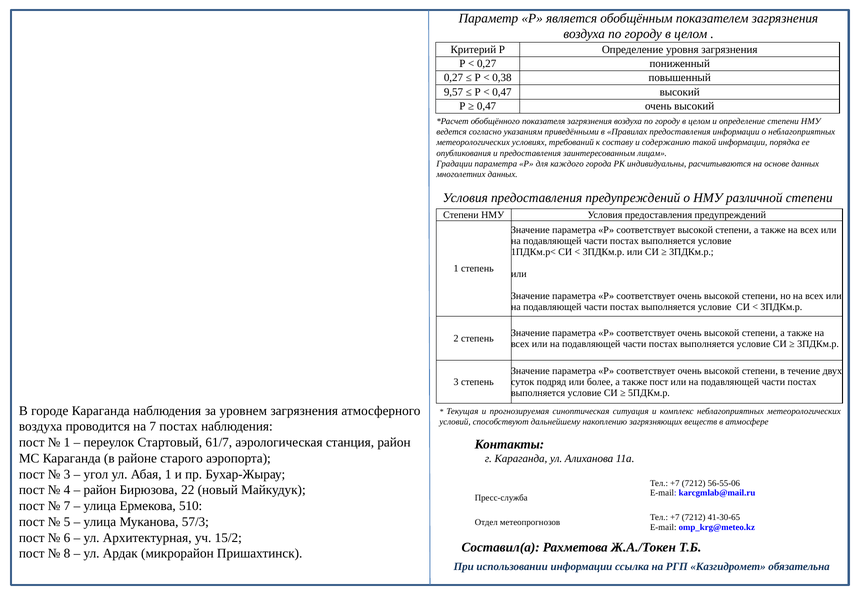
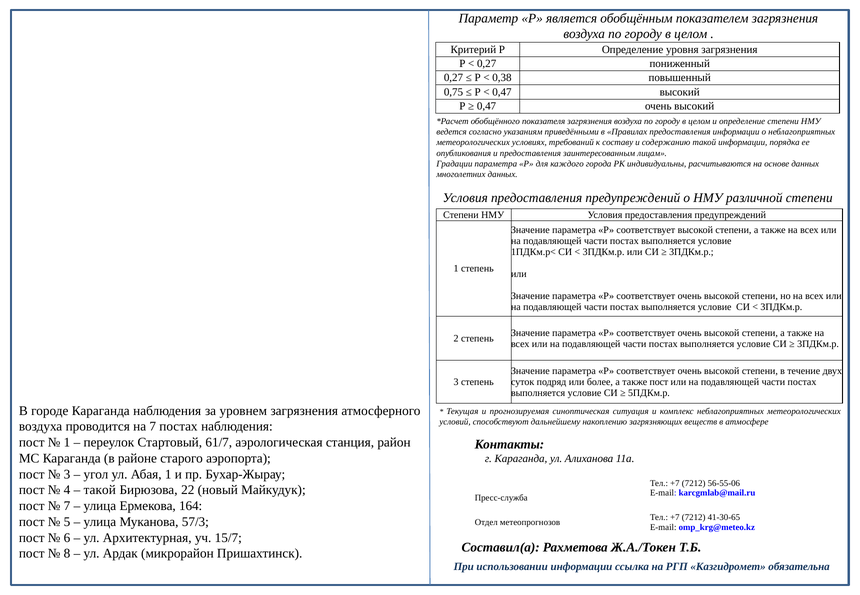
9,57: 9,57 -> 0,75 (453, 92)
район: район -> такой (100, 490)
510: 510 -> 164 (191, 506)
15/2: 15/2 -> 15/7 (228, 538)
